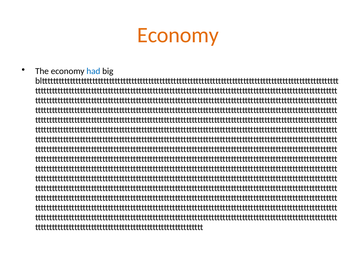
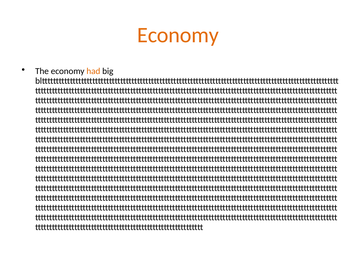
had colour: blue -> orange (93, 71)
